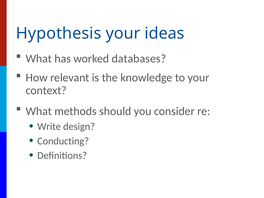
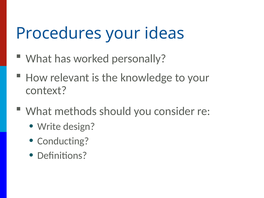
Hypothesis: Hypothesis -> Procedures (59, 33)
databases: databases -> personally (139, 59)
